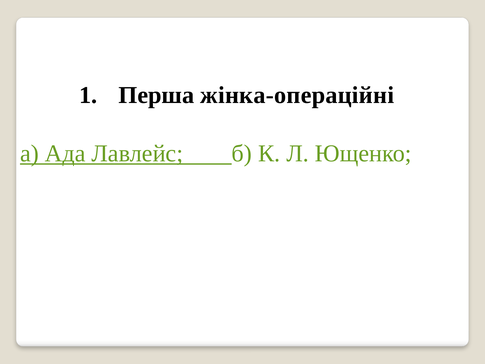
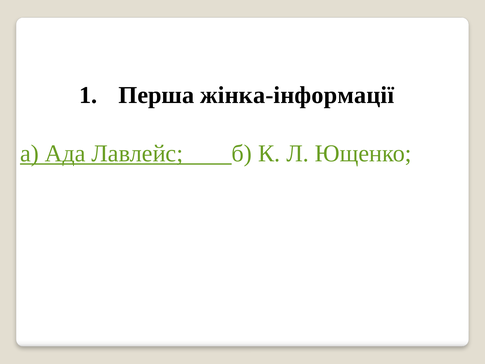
жінка-операційні: жінка-операційні -> жінка-інформації (297, 95)
